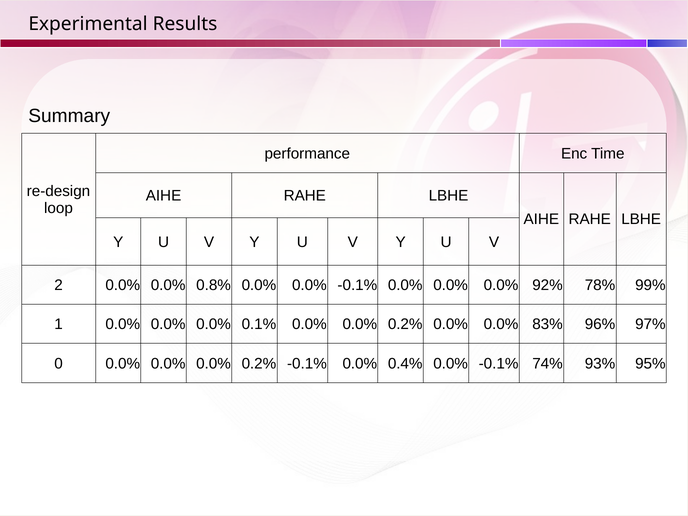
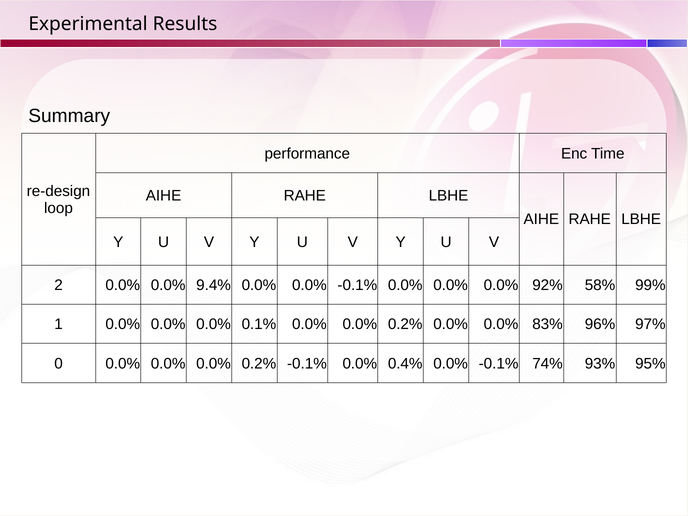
0.8%: 0.8% -> 9.4% (214, 285)
78%: 78% -> 58% (600, 285)
